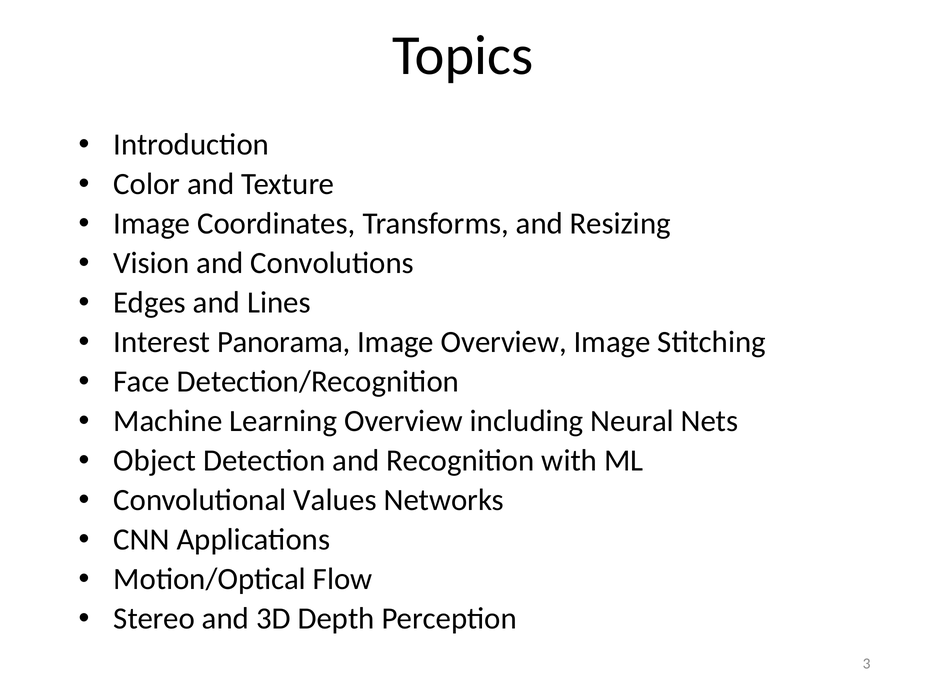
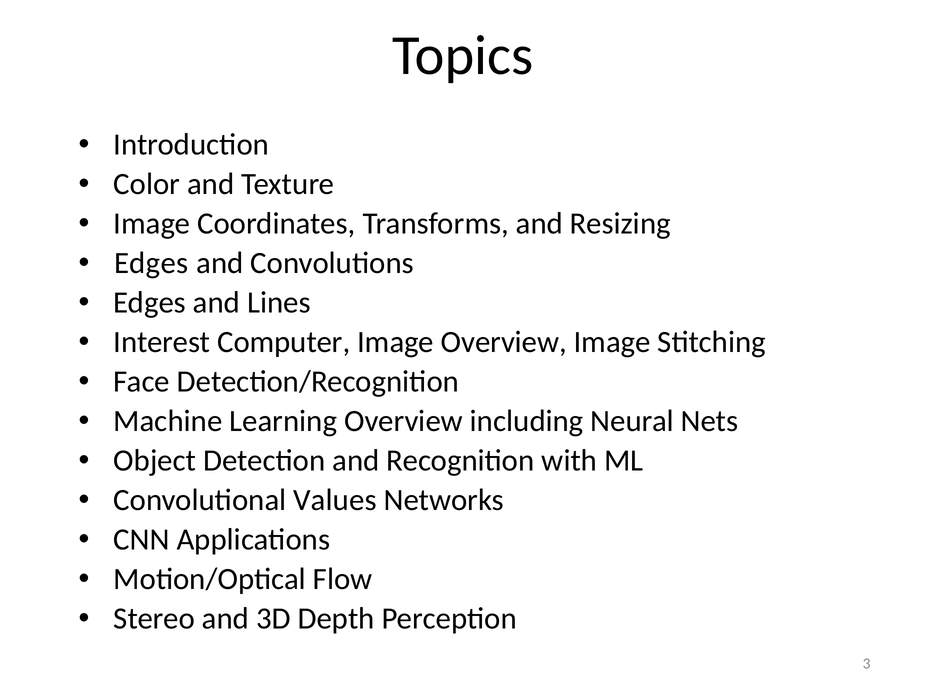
Vision: Vision -> Edges (151, 263)
Panorama: Panorama -> Computer (284, 342)
